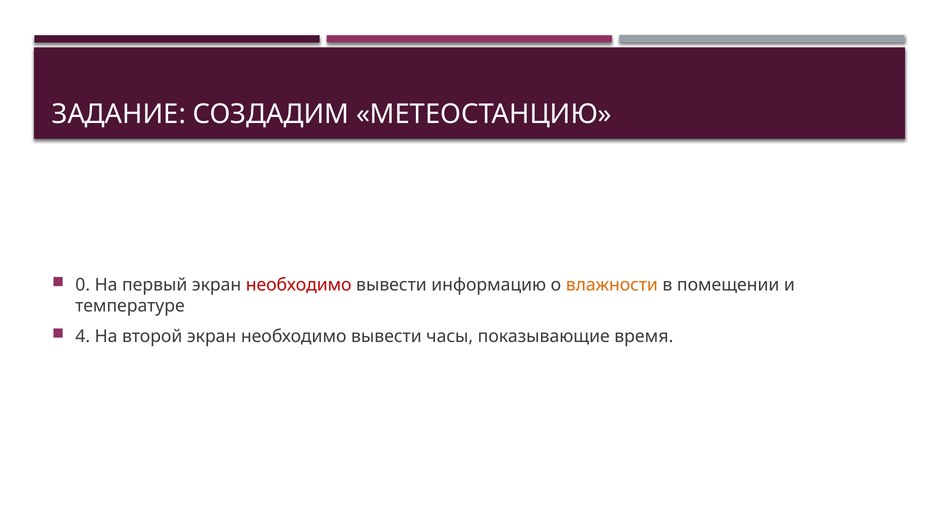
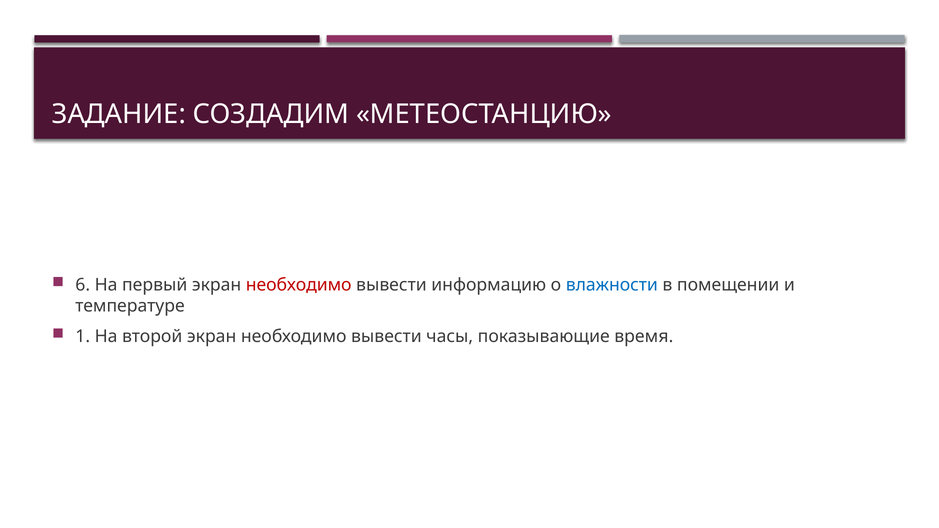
0: 0 -> 6 (83, 285)
влажности colour: orange -> blue (612, 285)
4: 4 -> 1 (83, 337)
